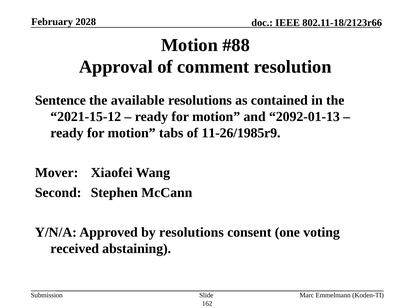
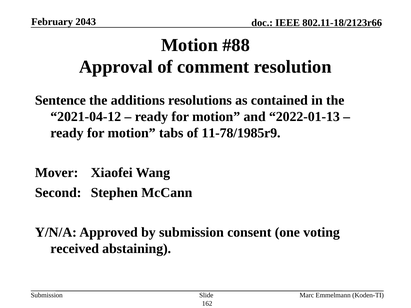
2028: 2028 -> 2043 (86, 22)
available: available -> additions (138, 100)
2021-15-12: 2021-15-12 -> 2021-04-12 (86, 117)
2092-01-13: 2092-01-13 -> 2022-01-13 (304, 117)
11-26/1985r9: 11-26/1985r9 -> 11-78/1985r9 (241, 133)
by resolutions: resolutions -> submission (191, 233)
